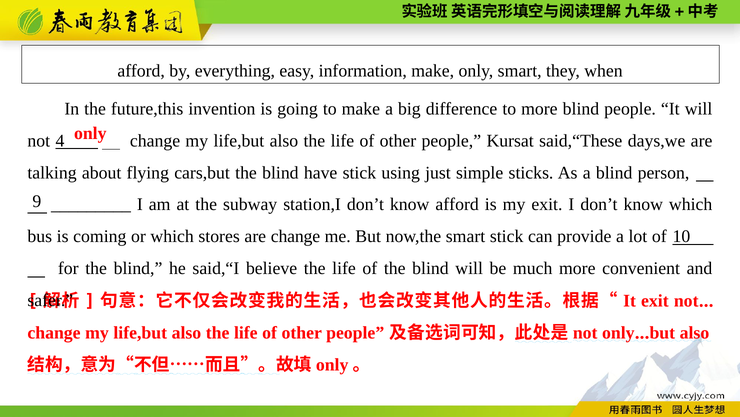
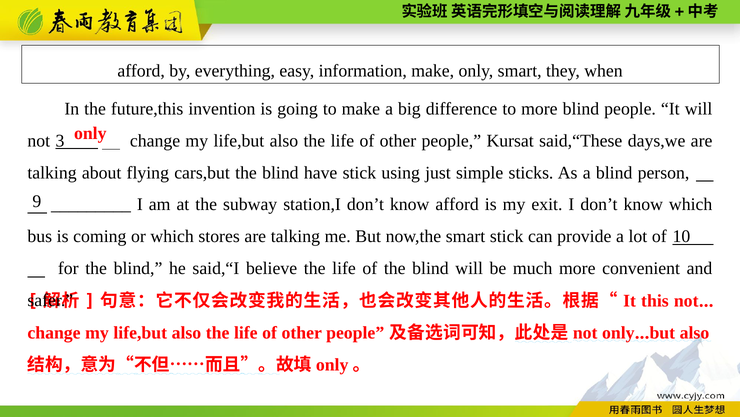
4: 4 -> 3 (60, 140)
stores are change: change -> talking (295, 236)
It exit: exit -> this (655, 300)
